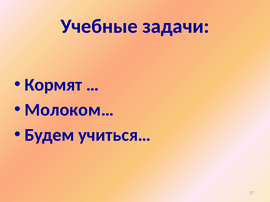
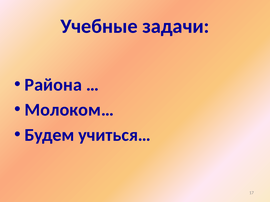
Кормят: Кормят -> Района (53, 85)
